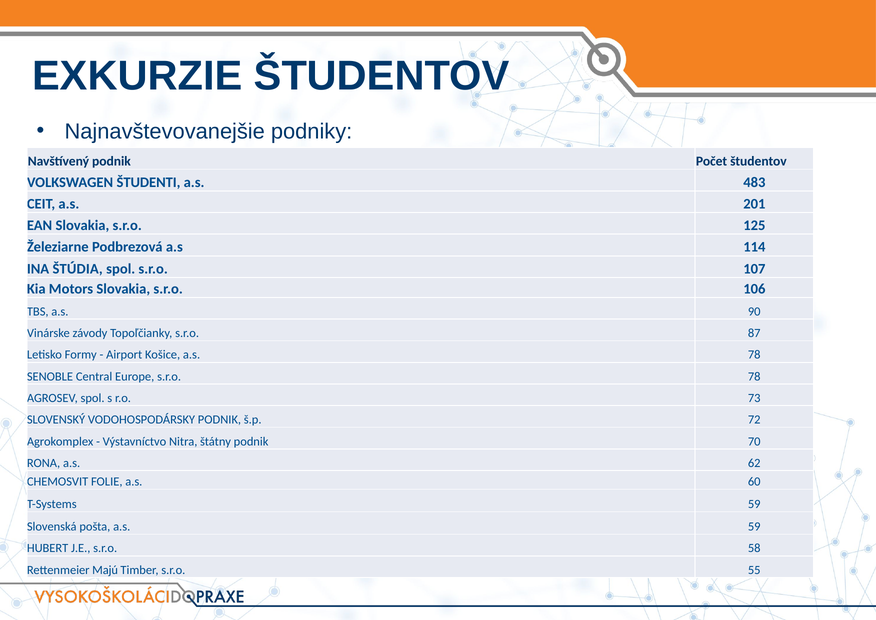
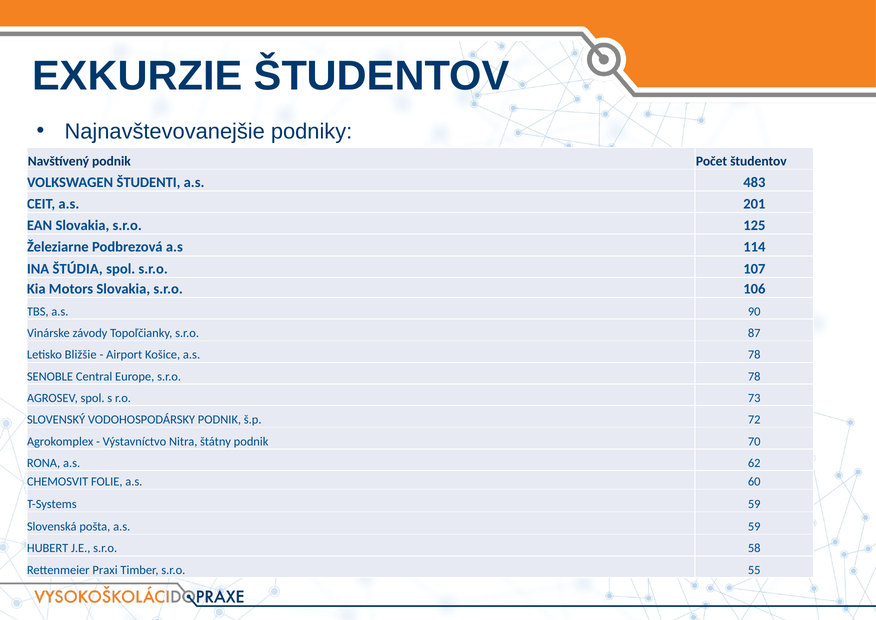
Formy: Formy -> Bližšie (81, 355)
Majú: Majú -> Praxi (105, 570)
